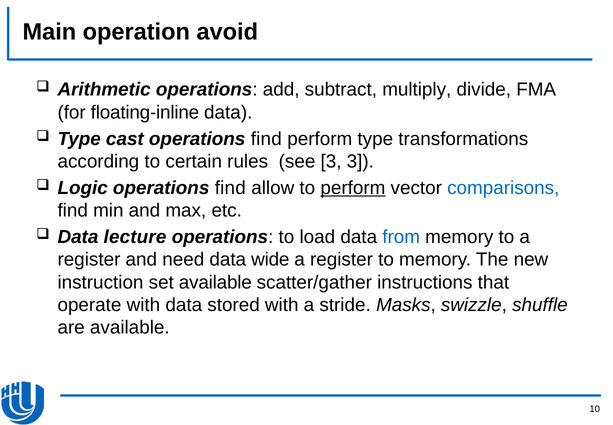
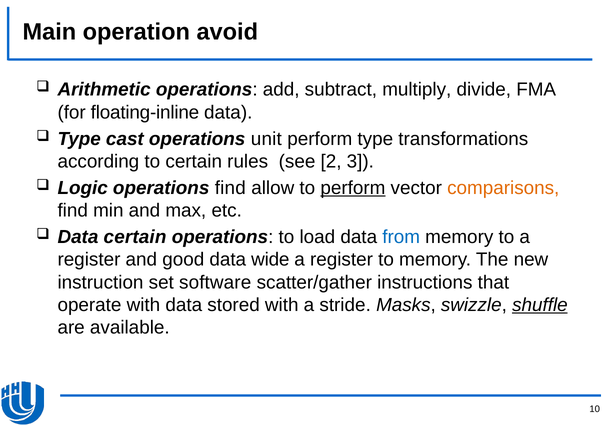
cast operations find: find -> unit (266, 139)
see 3: 3 -> 2 (331, 161)
comparisons colour: blue -> orange (503, 188)
Data lecture: lecture -> certain (135, 237)
need: need -> good (183, 259)
set available: available -> software (215, 282)
shuffle underline: none -> present (540, 305)
